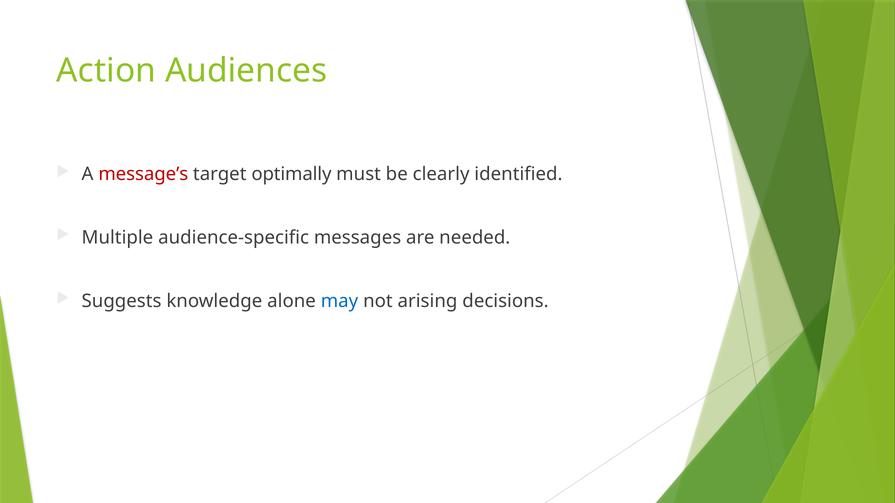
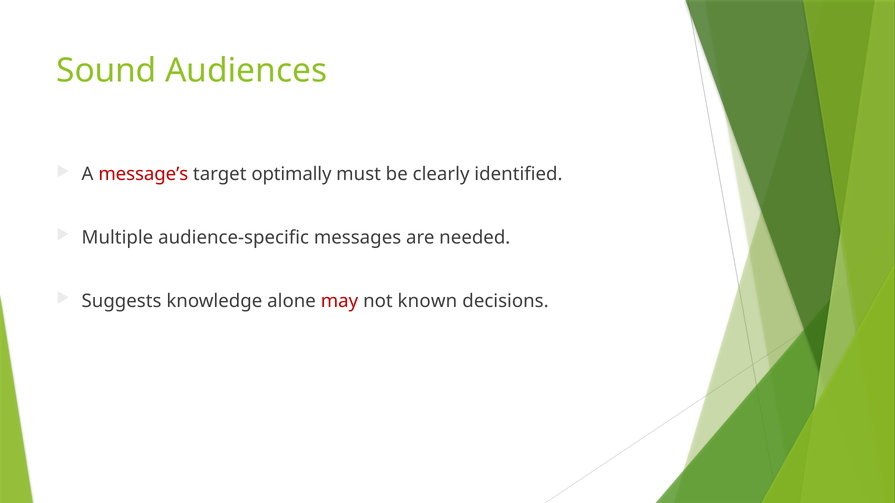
Action: Action -> Sound (106, 71)
may colour: blue -> red (340, 301)
arising: arising -> known (427, 301)
